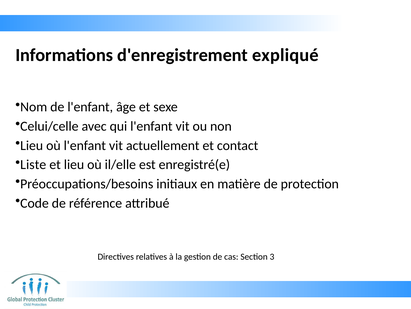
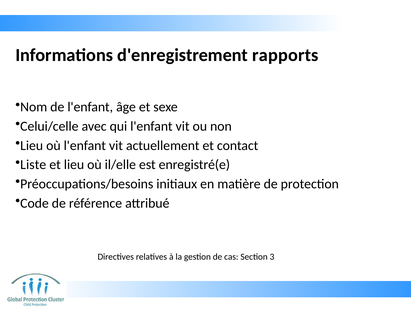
expliqué: expliqué -> rapports (285, 55)
